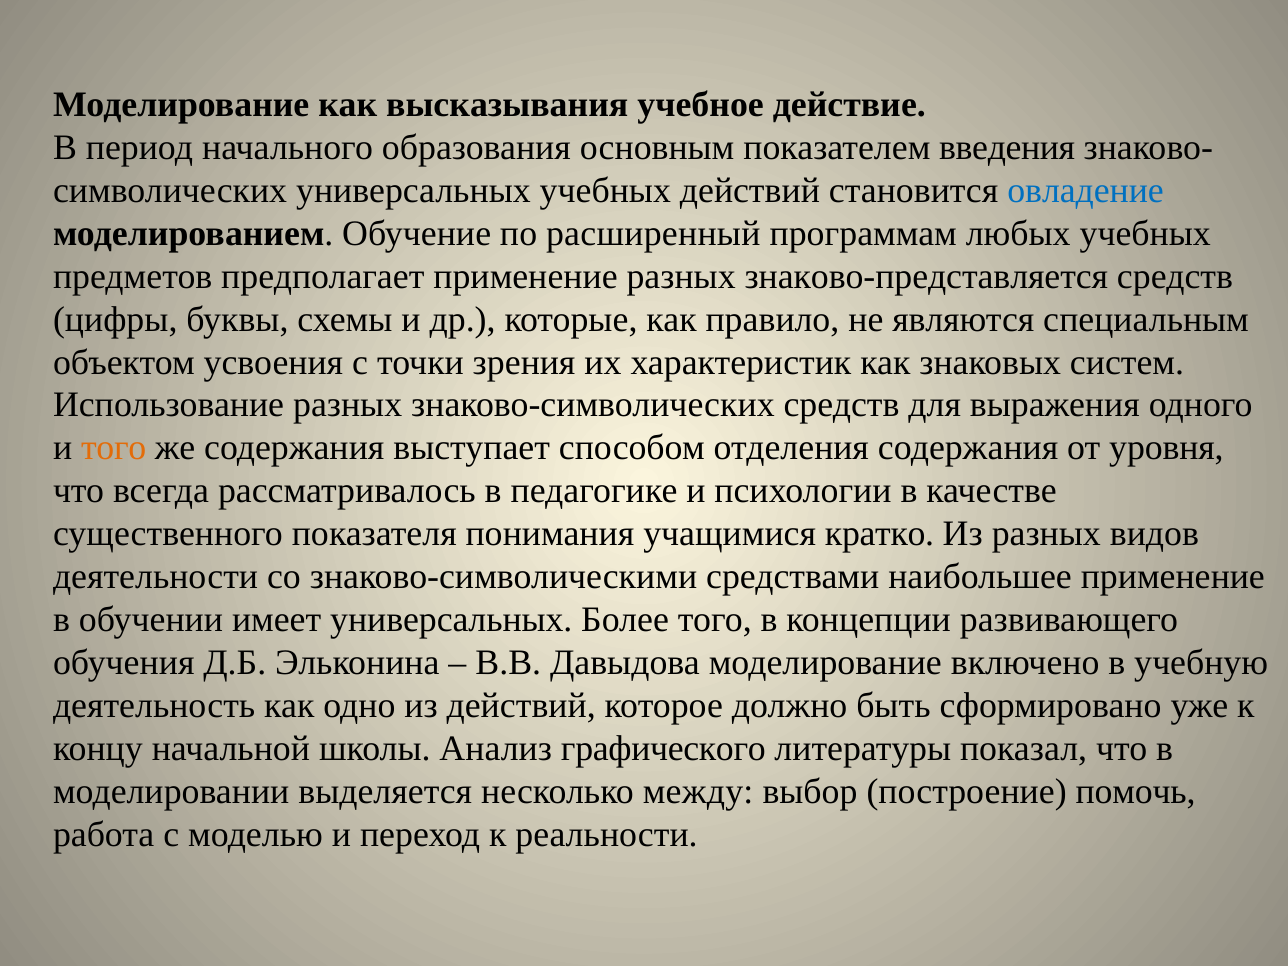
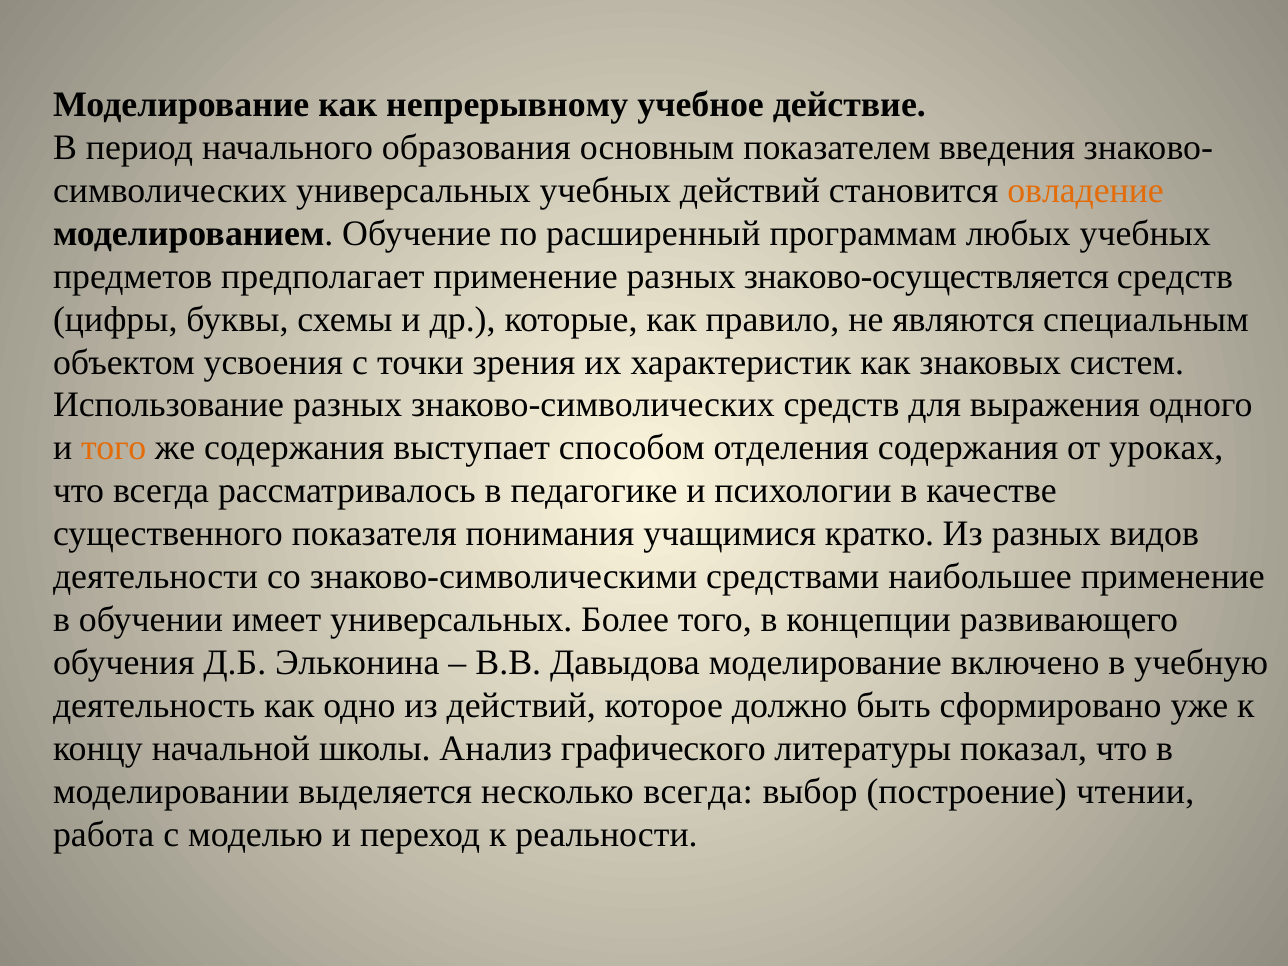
высказывания: высказывания -> непрерывному (507, 105)
овладение colour: blue -> orange (1086, 190)
знаково-представляется: знаково-представляется -> знаково-осуществляется (927, 276)
уровня: уровня -> уроках (1166, 448)
несколько между: между -> всегда (698, 792)
помочь: помочь -> чтении (1135, 792)
